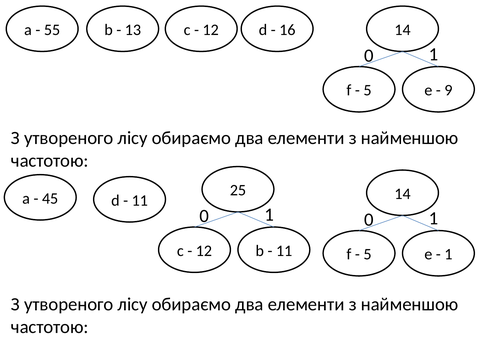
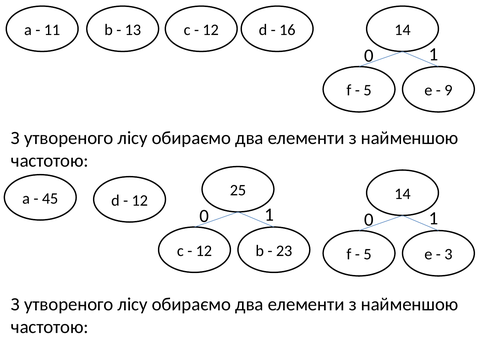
55: 55 -> 11 (52, 30)
11: 11 -> 12 (140, 200)
11: 11 -> 23 (284, 251)
1: 1 -> 3 (448, 254)
